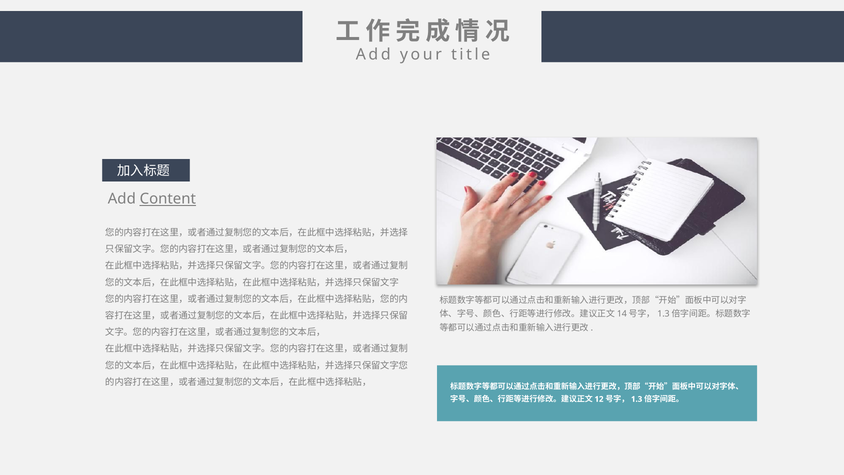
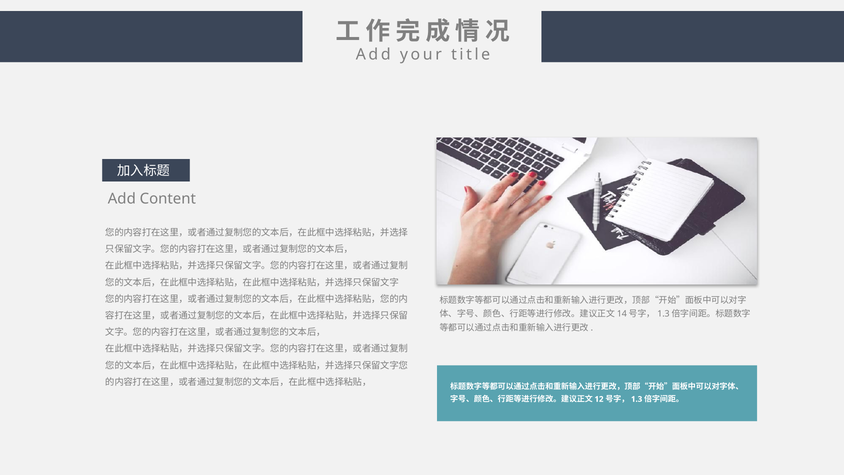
Content underline: present -> none (168, 199)
